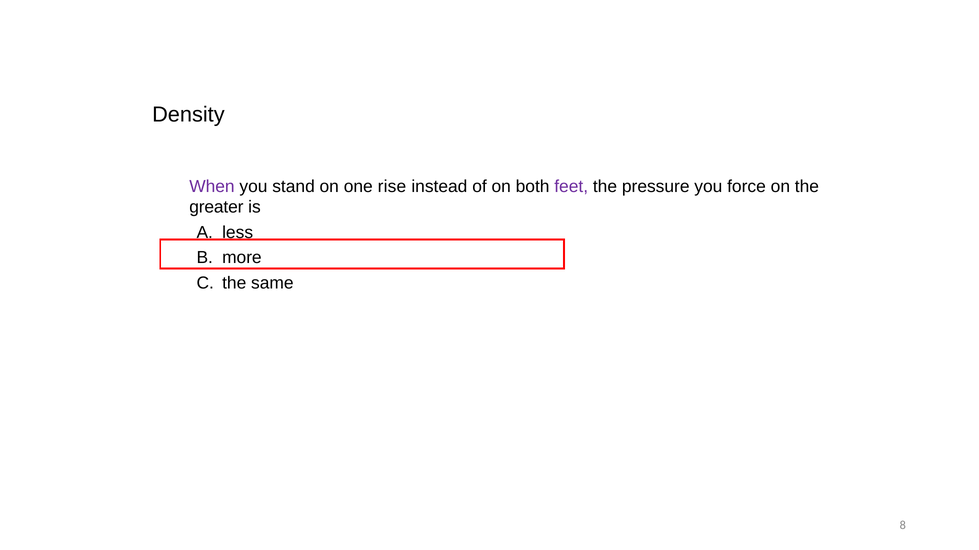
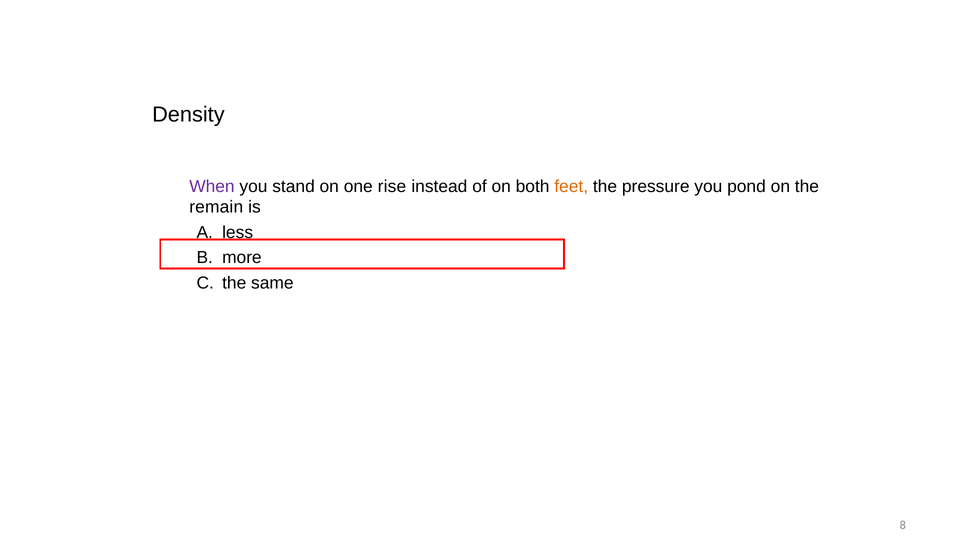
feet colour: purple -> orange (571, 187)
force: force -> pond (747, 187)
greater: greater -> remain (216, 207)
